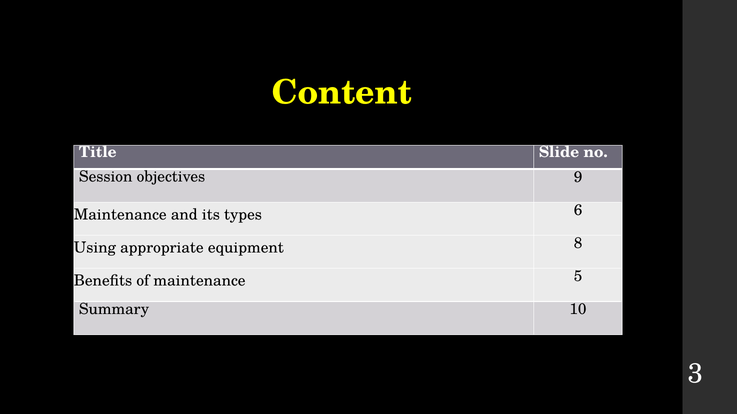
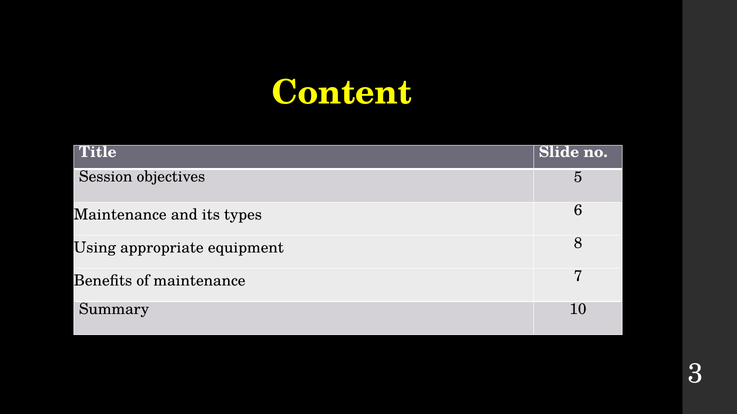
9: 9 -> 5 (578, 177)
5: 5 -> 7 (578, 277)
